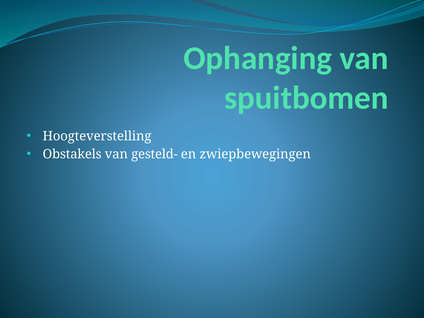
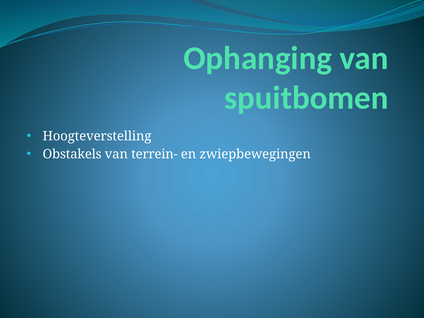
gesteld-: gesteld- -> terrein- (154, 154)
